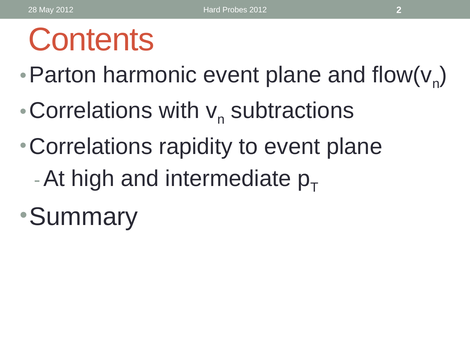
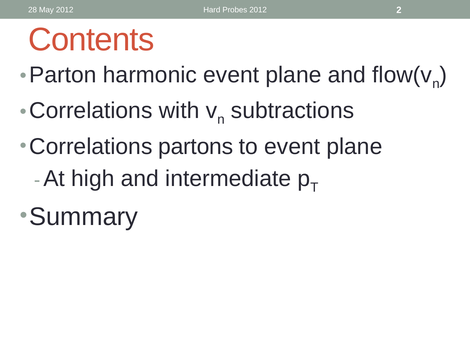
rapidity: rapidity -> partons (196, 146)
